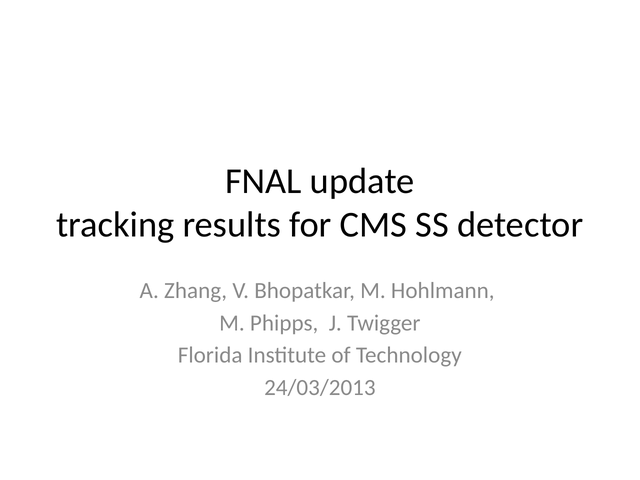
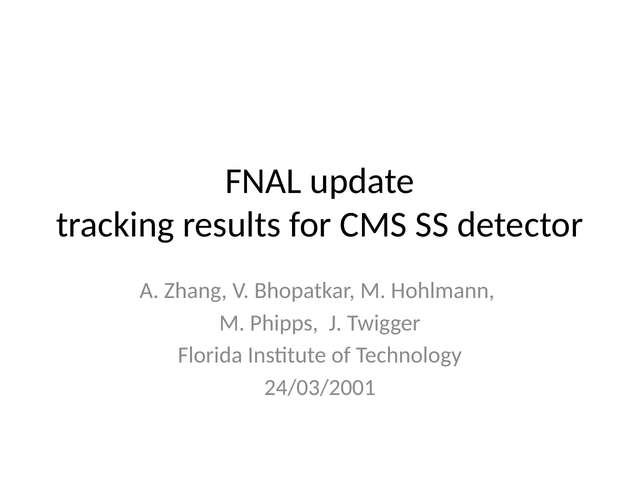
24/03/2013: 24/03/2013 -> 24/03/2001 (320, 388)
